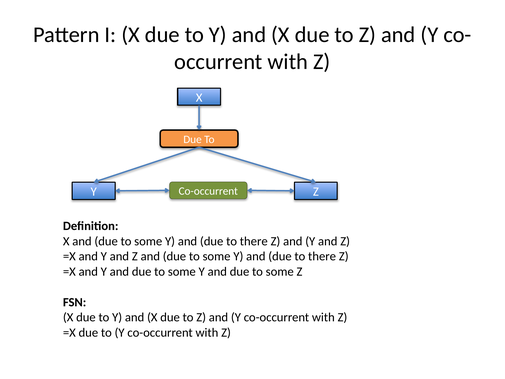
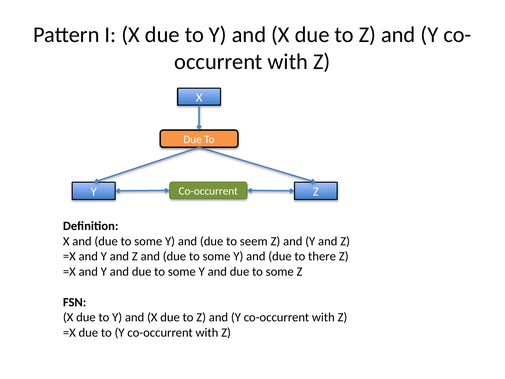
there: there -> seem (254, 241)
